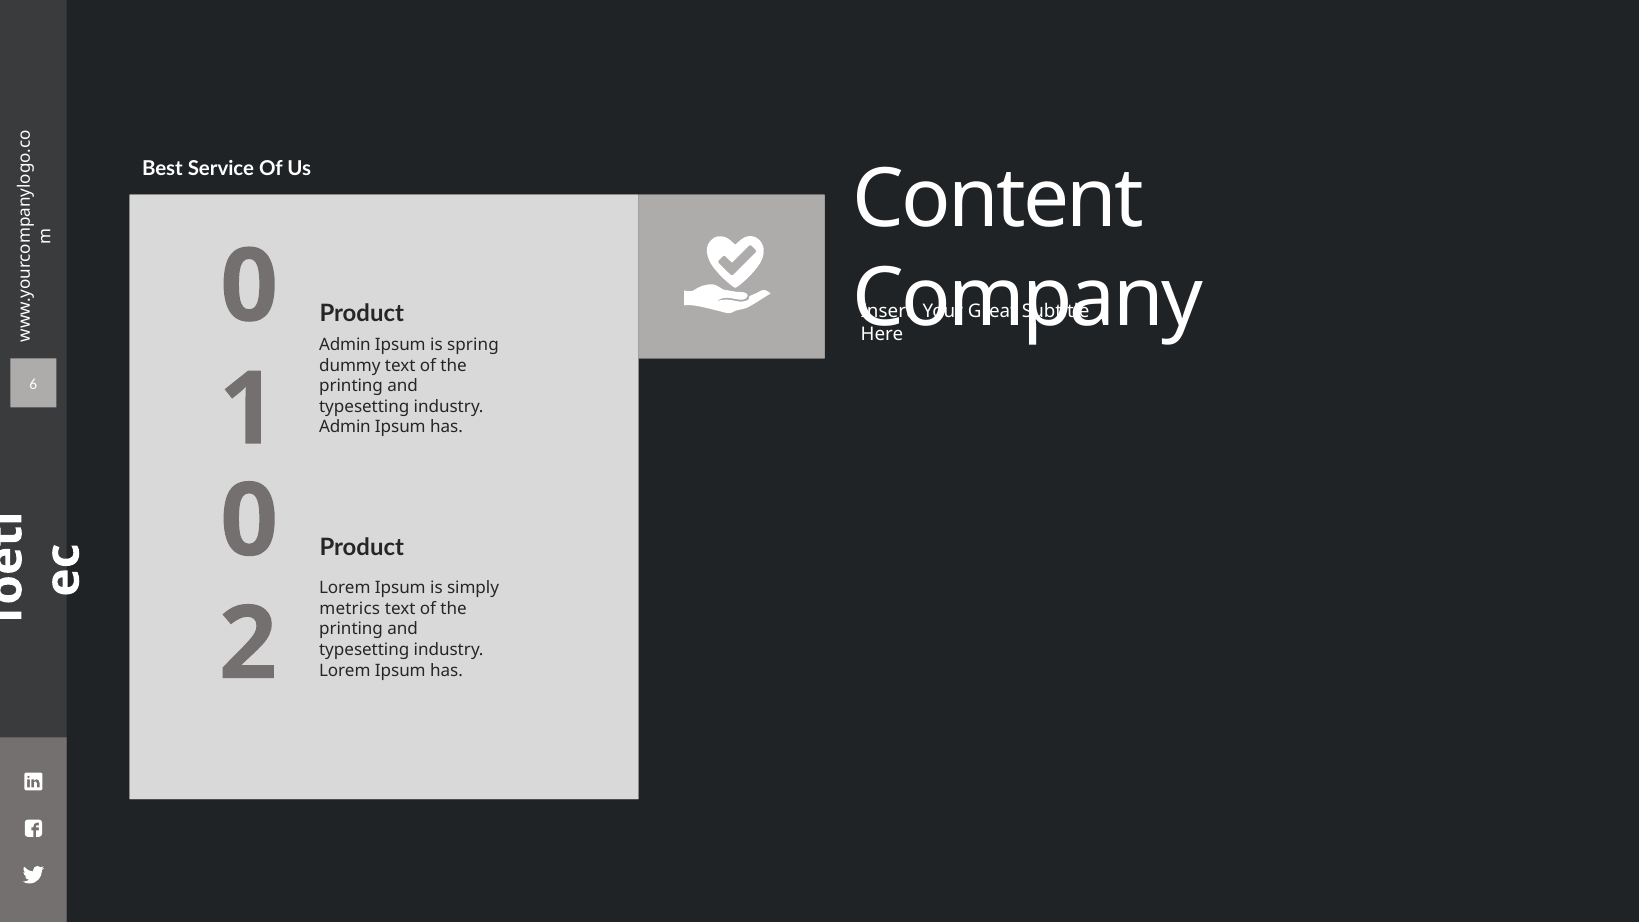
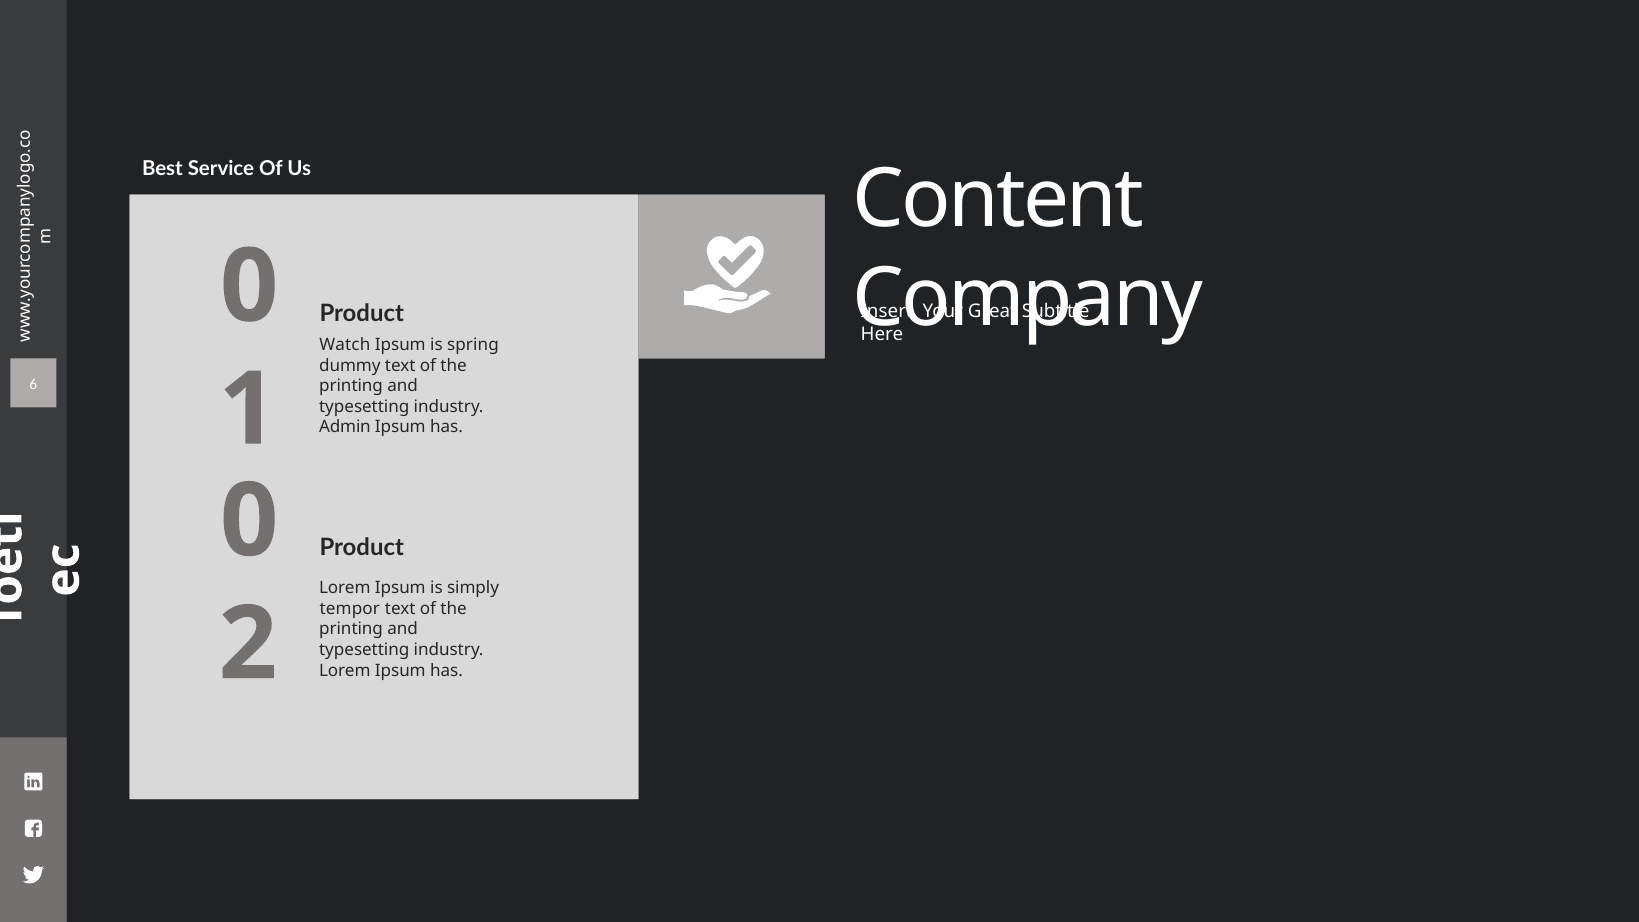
Admin: Admin -> Watch (345, 345)
metrics: metrics -> tempor (350, 609)
